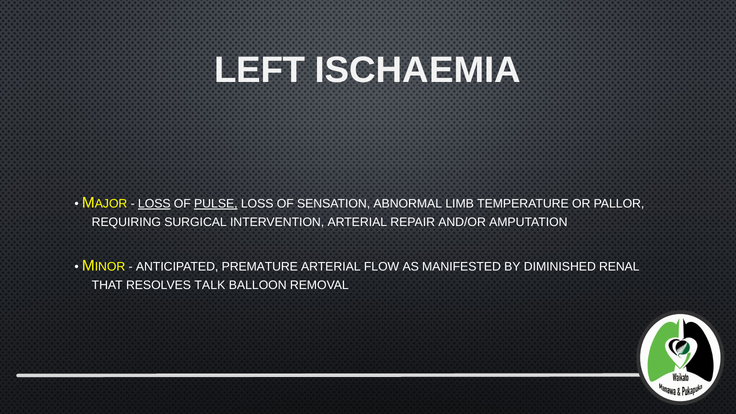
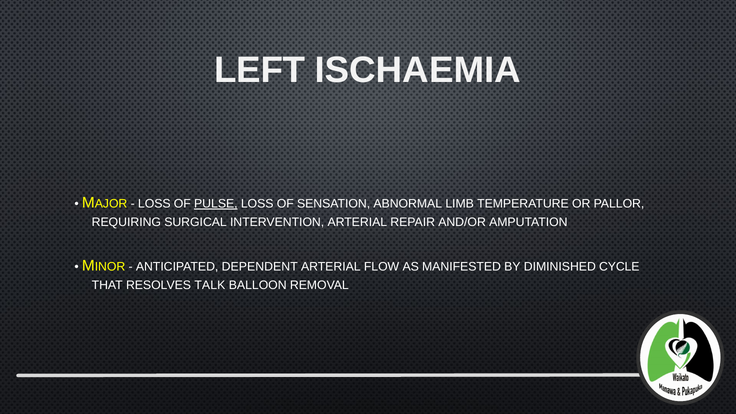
LOSS underline: present -> none (154, 204)
PREMATURE: PREMATURE -> DEPENDENT (260, 267)
RENAL: RENAL -> CYCLE (619, 267)
